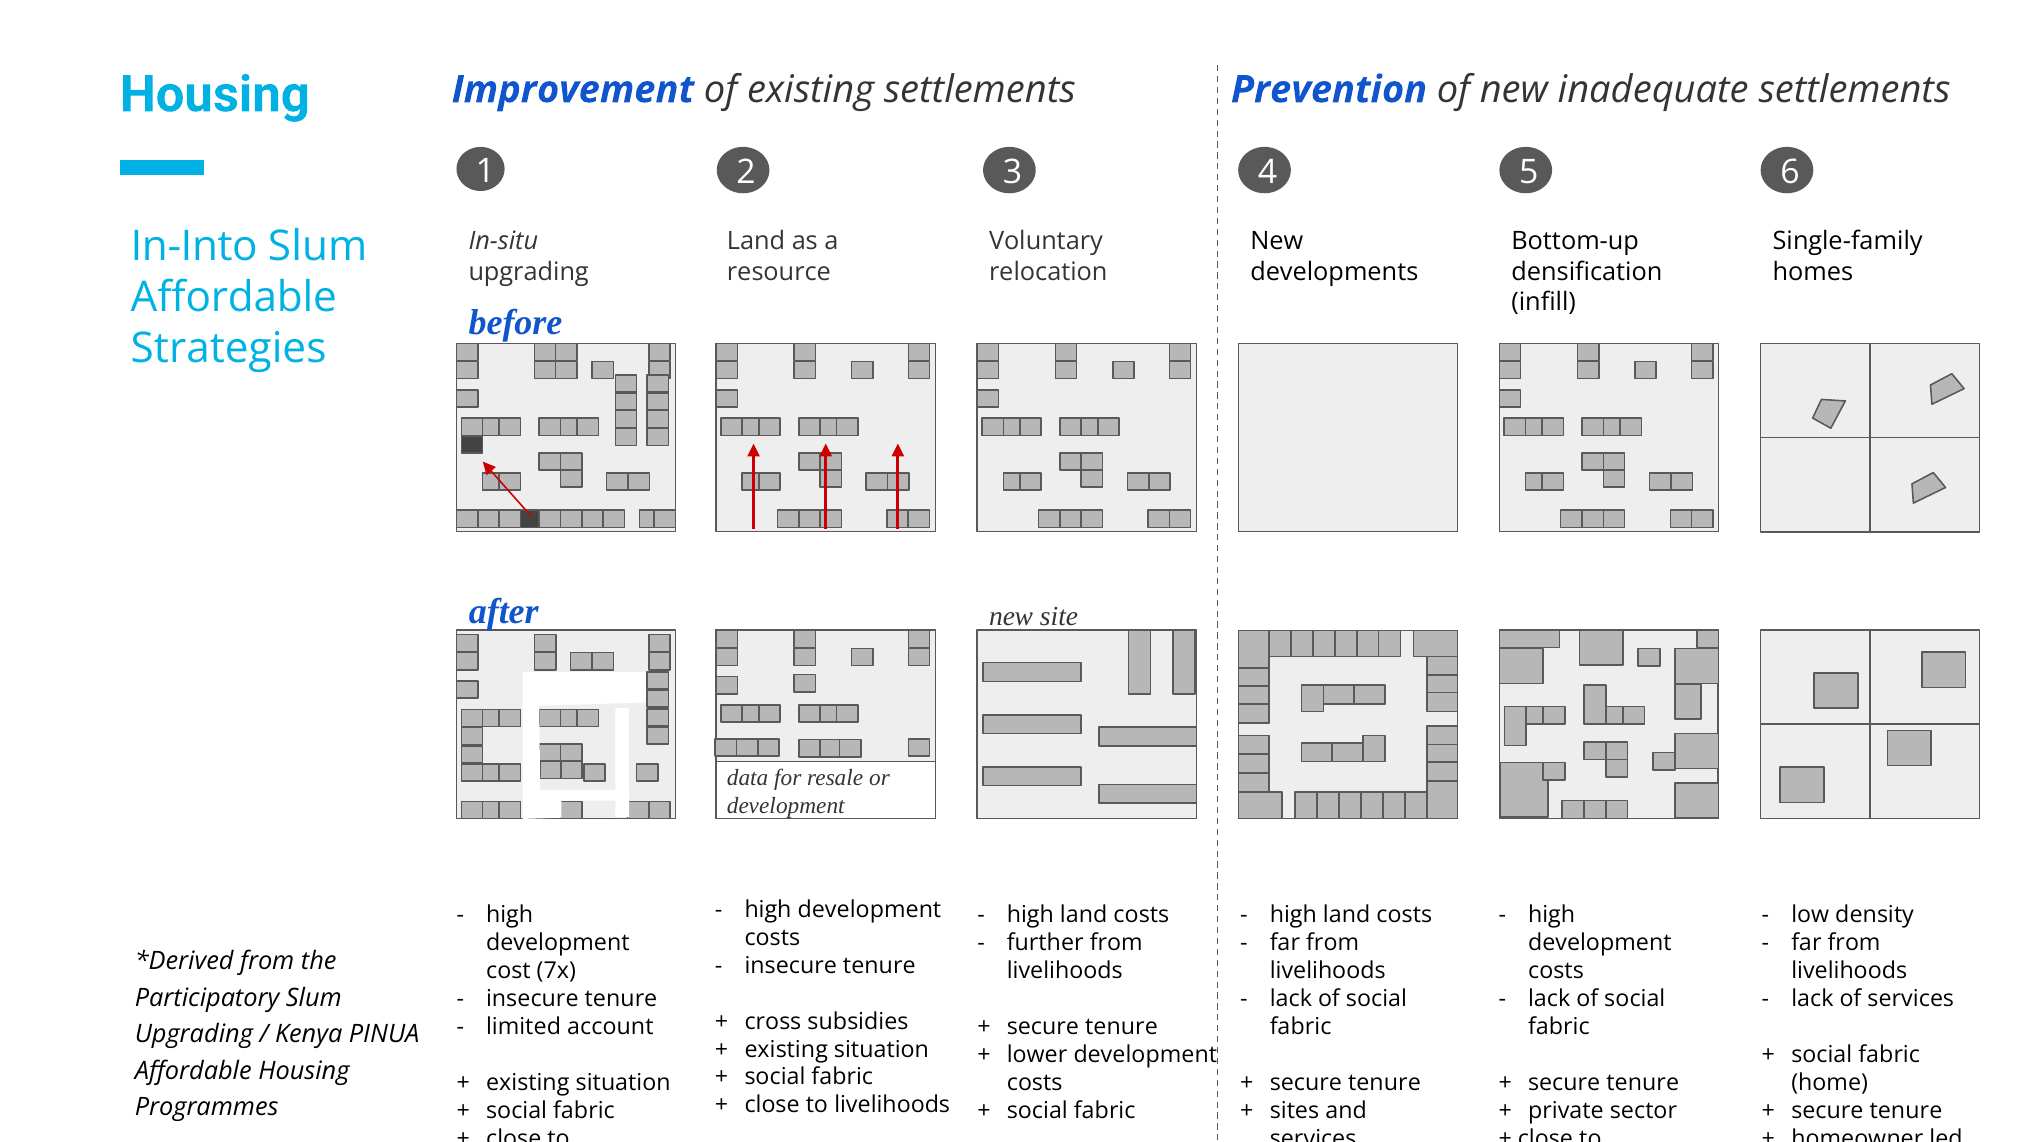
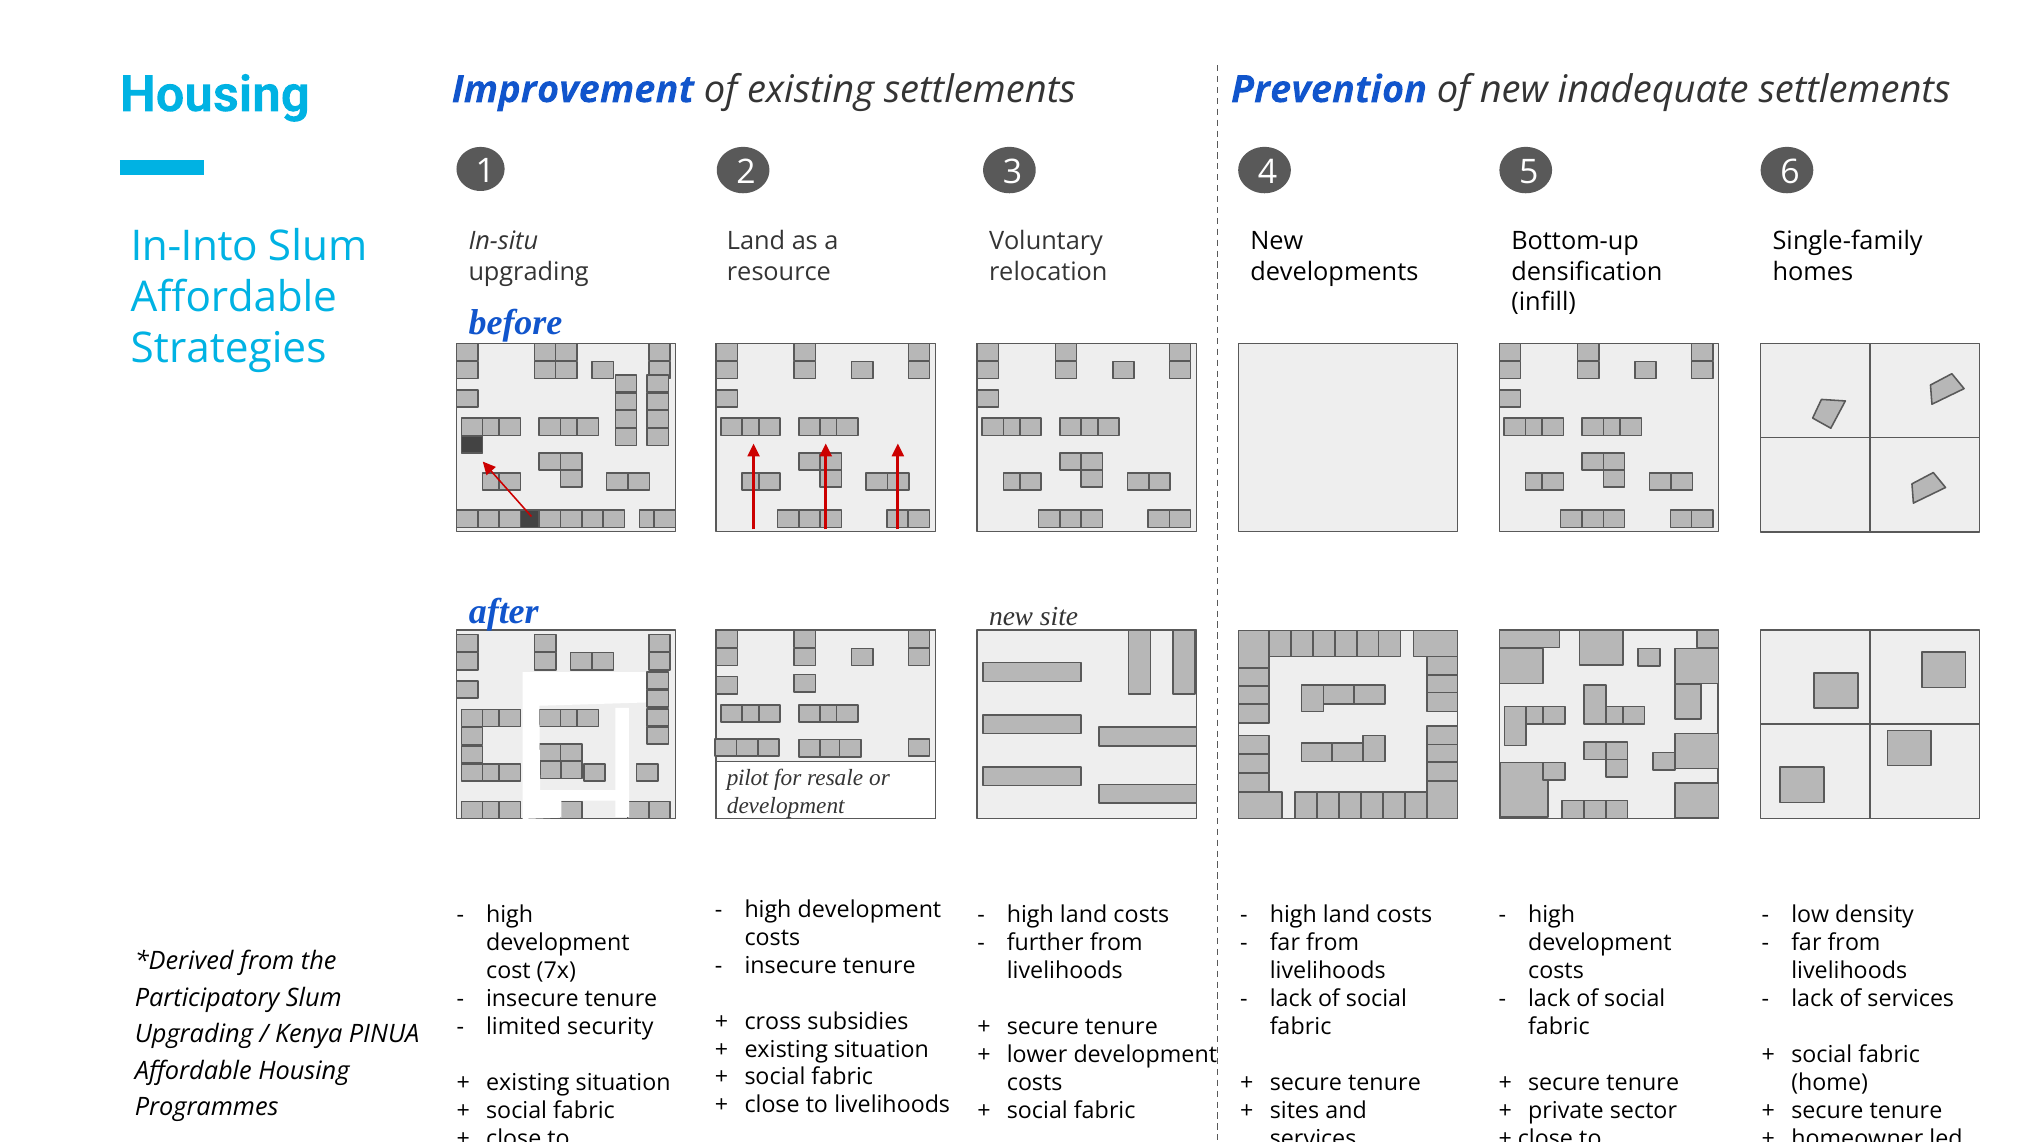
data: data -> pilot (748, 778)
account: account -> security (610, 1027)
